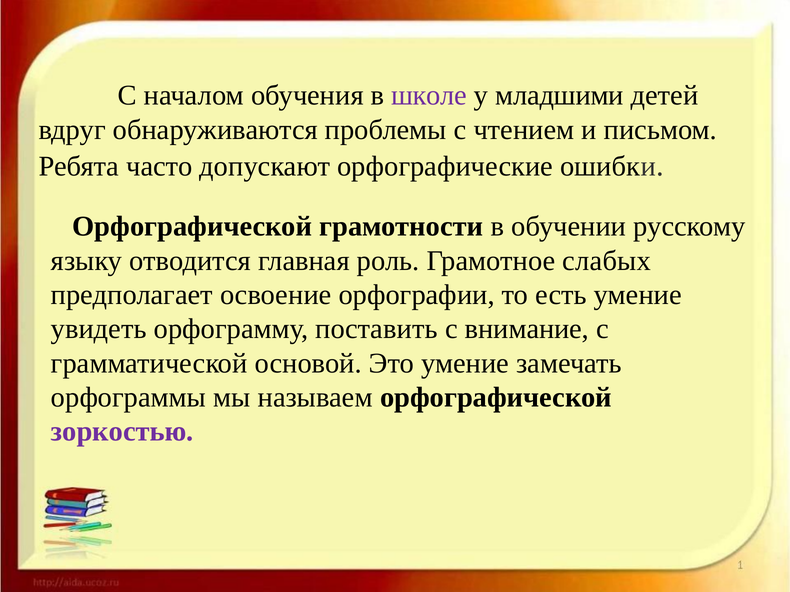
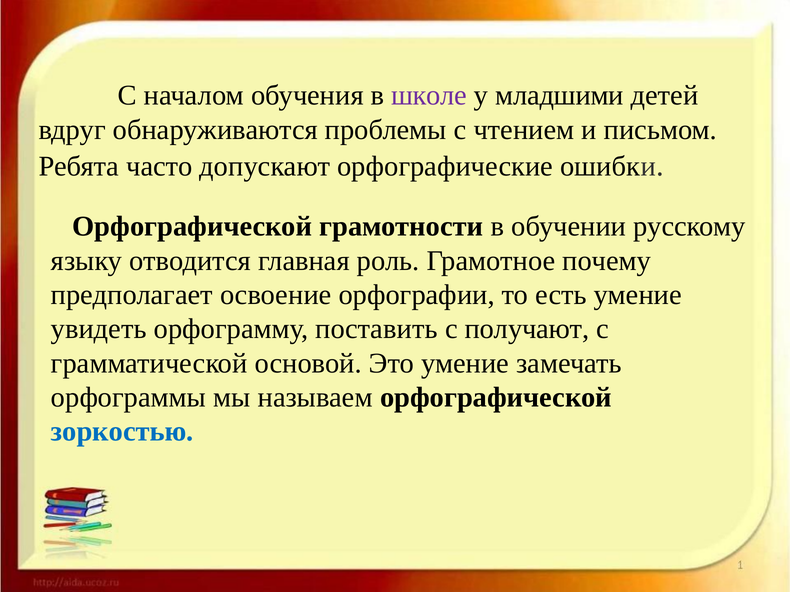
слабых: слабых -> почему (607, 261)
внимание: внимание -> получают (527, 329)
зоркостью colour: purple -> blue (122, 432)
